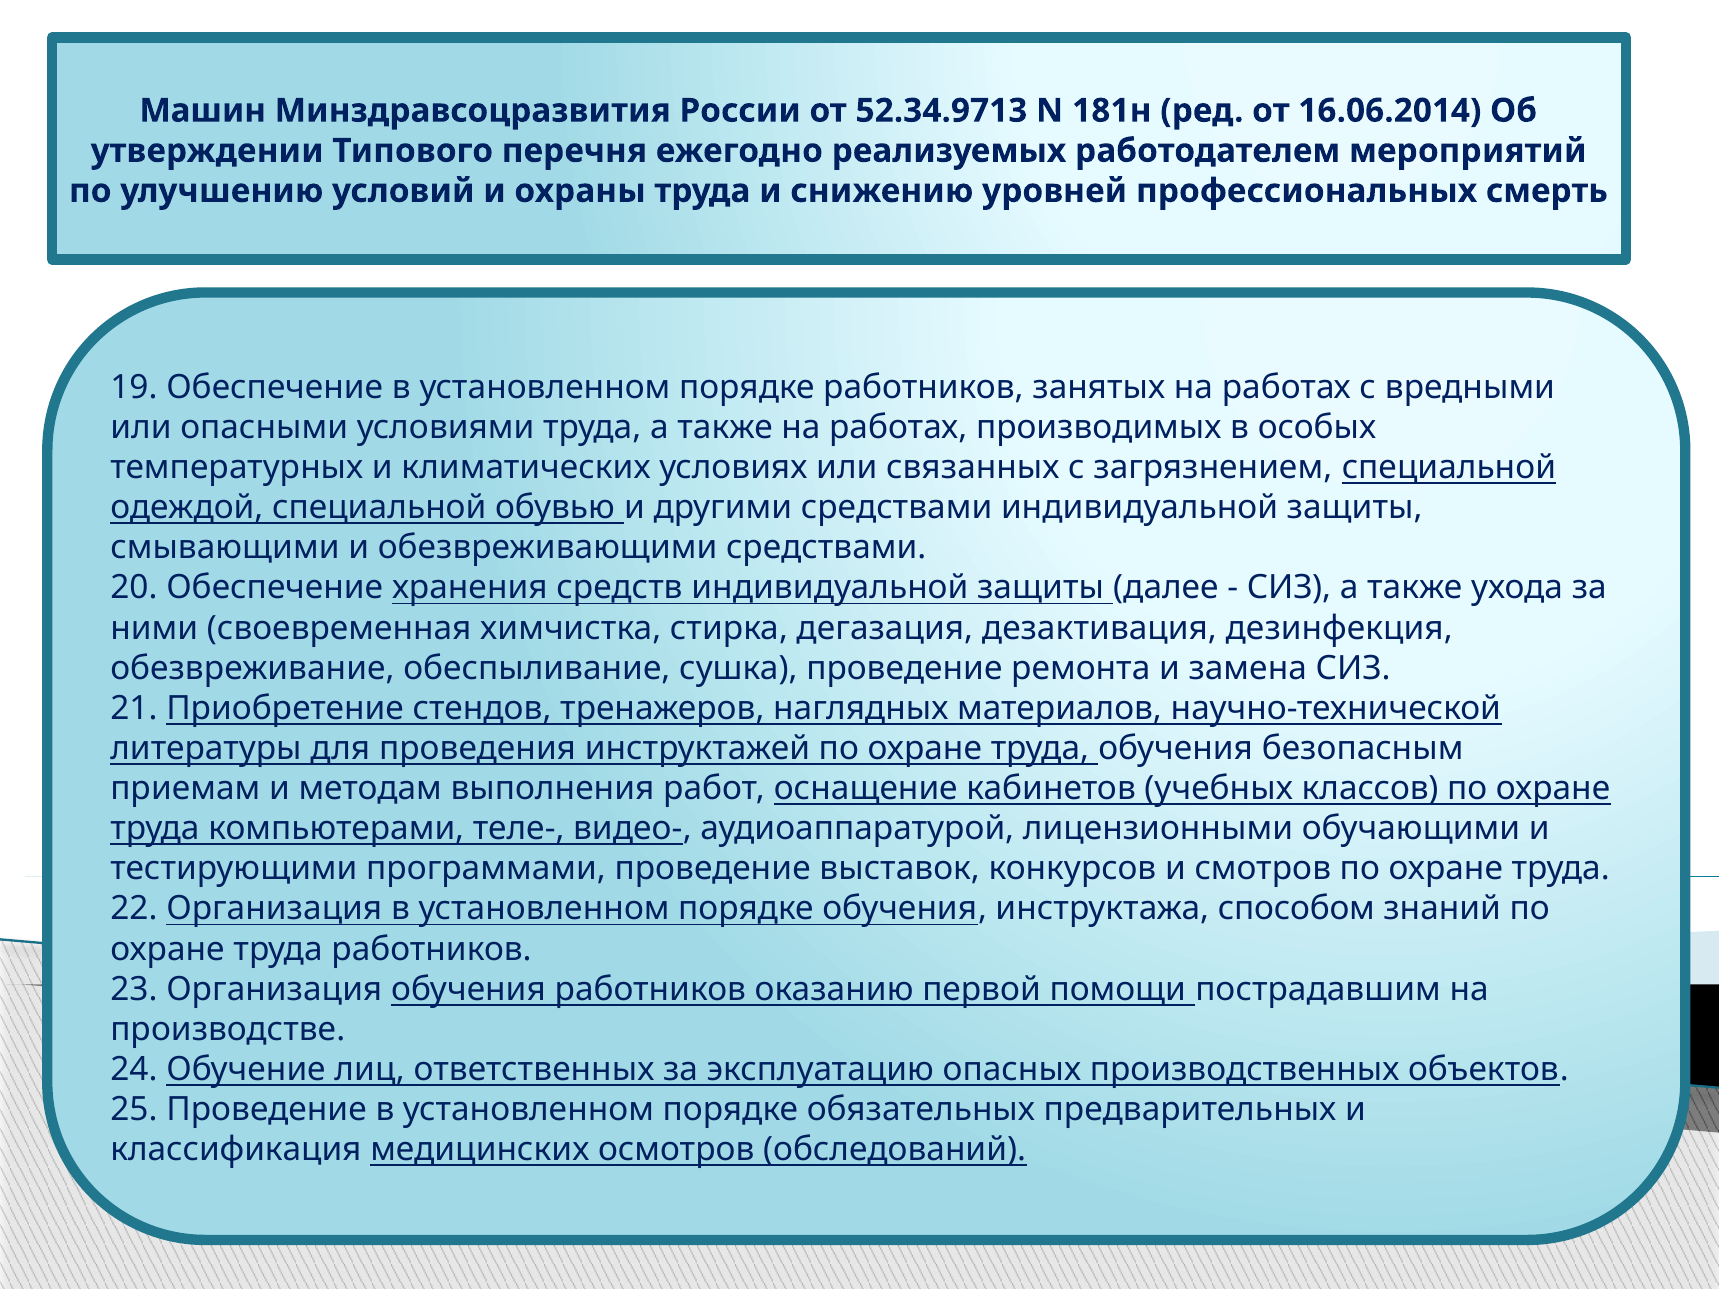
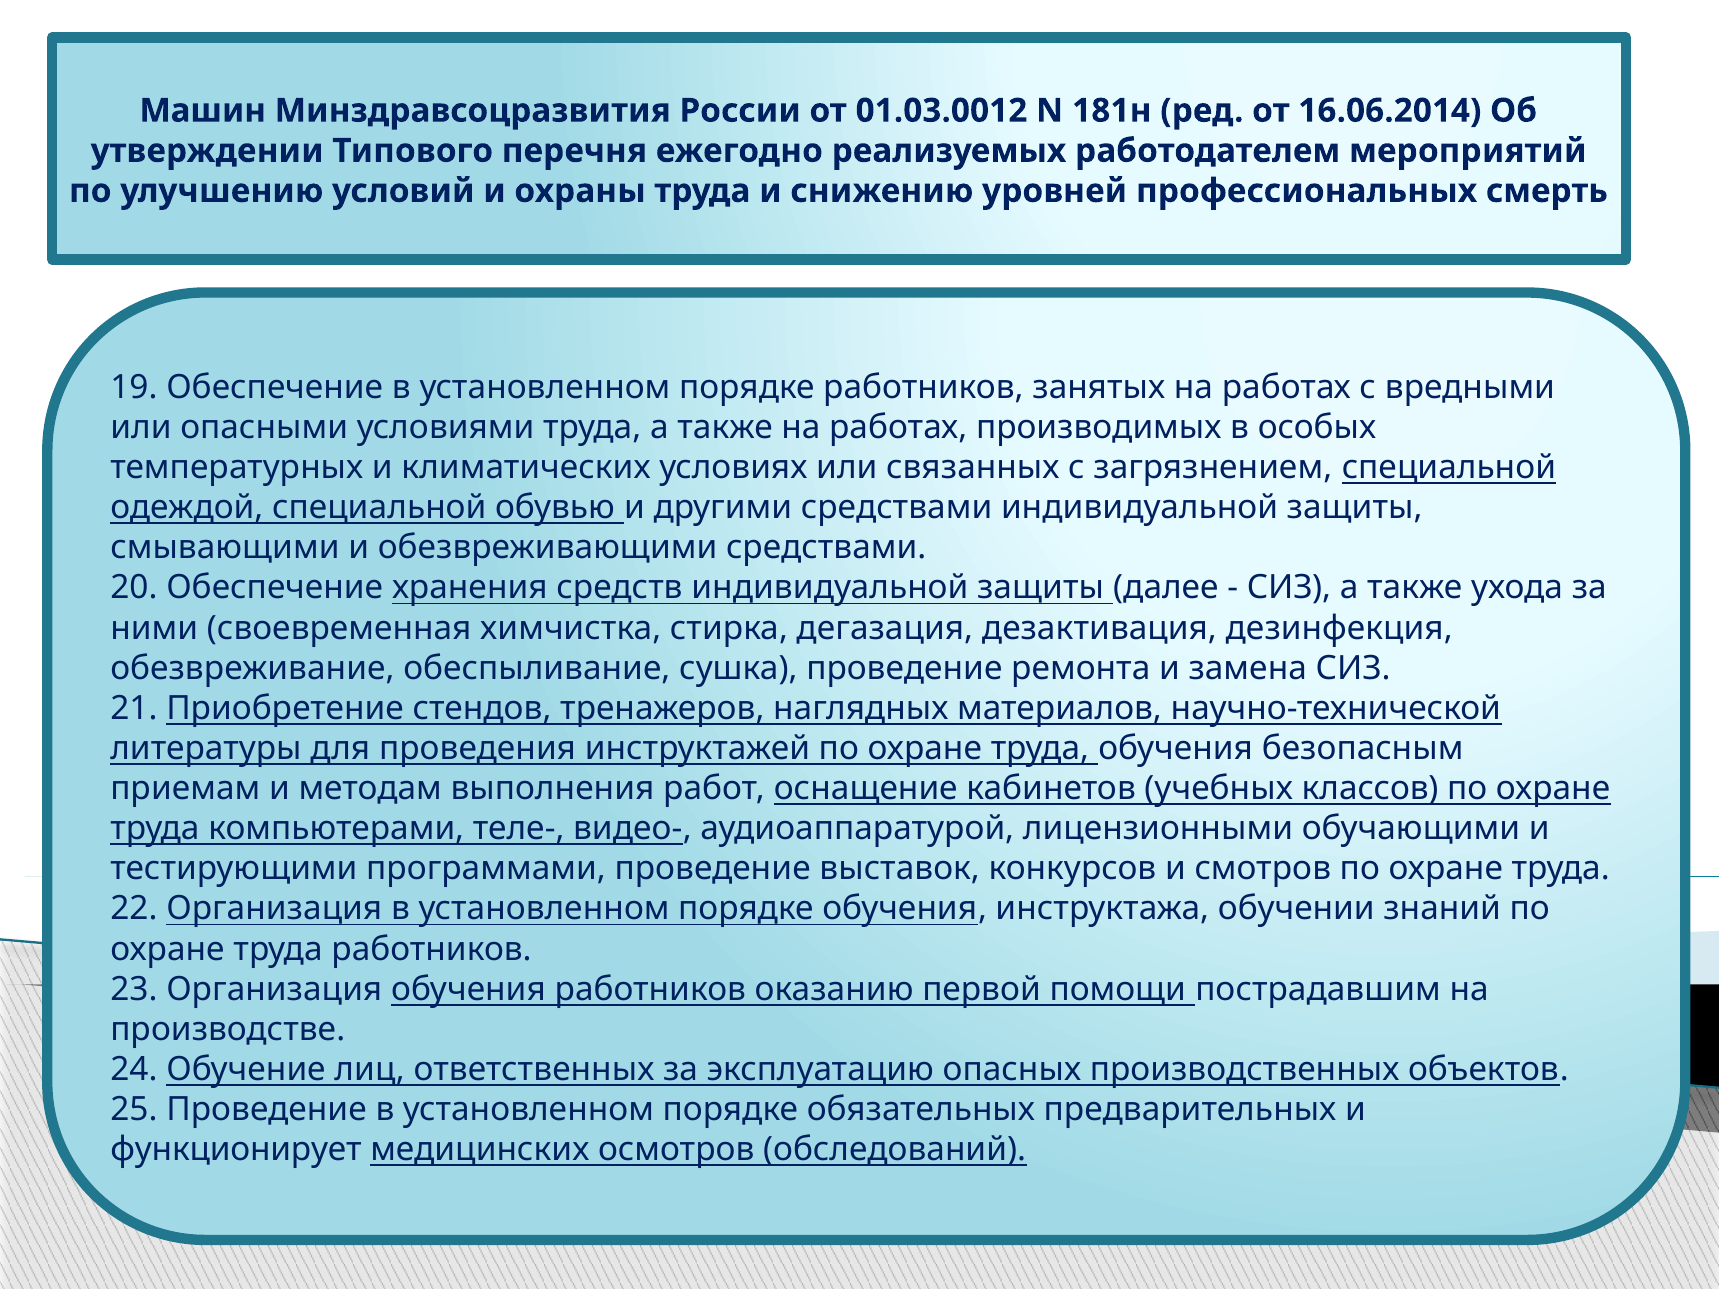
52.34.9713: 52.34.9713 -> 01.03.0012 (941, 111)
способом: способом -> обучении (1296, 909)
классификация: классификация -> функционирует (236, 1150)
